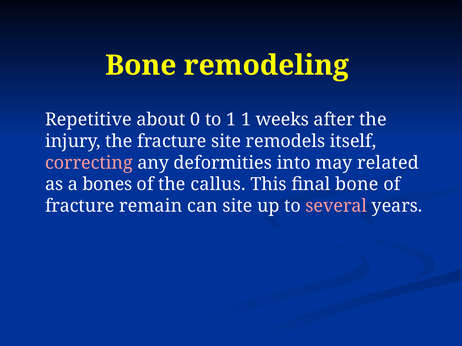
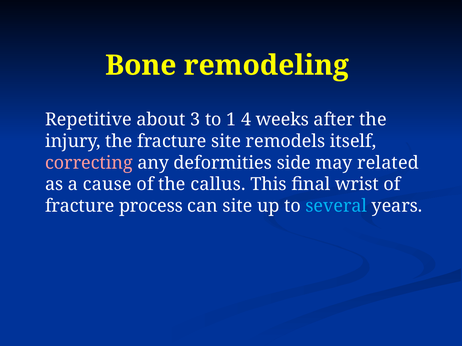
0: 0 -> 3 (195, 120)
1 1: 1 -> 4 (246, 120)
into: into -> side (294, 163)
bones: bones -> cause (107, 185)
final bone: bone -> wrist (357, 185)
remain: remain -> process (151, 206)
several colour: pink -> light blue (336, 206)
